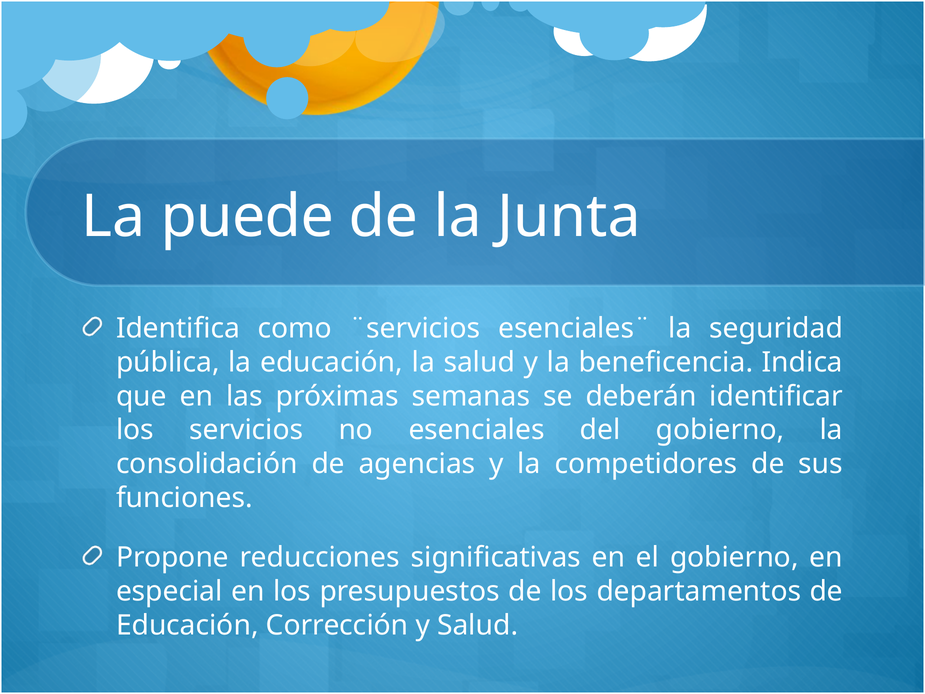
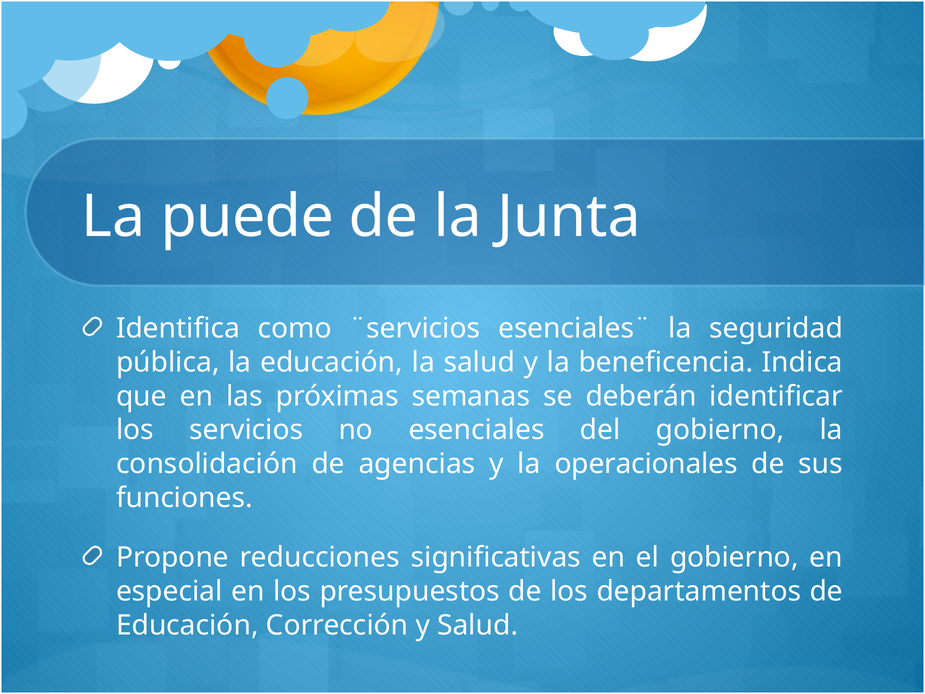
competidores: competidores -> operacionales (646, 464)
